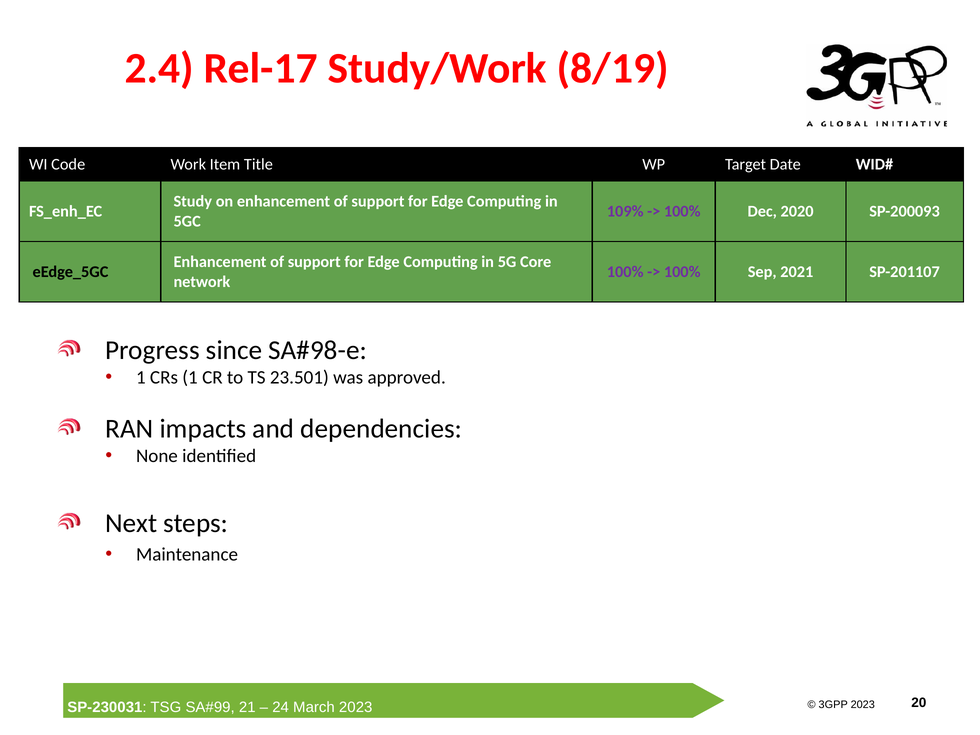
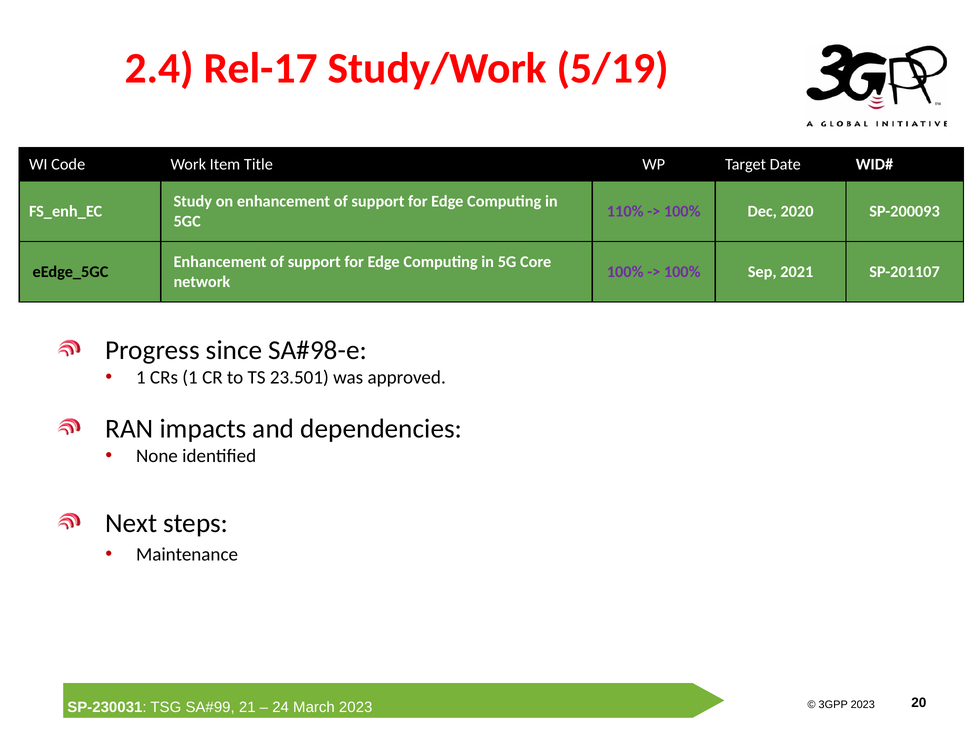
8/19: 8/19 -> 5/19 (613, 68)
109%: 109% -> 110% (625, 211)
